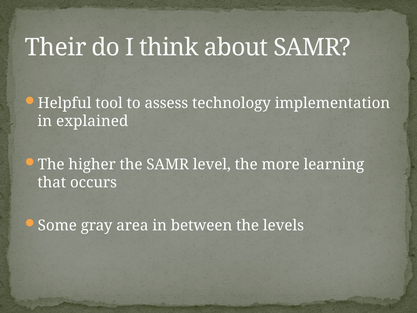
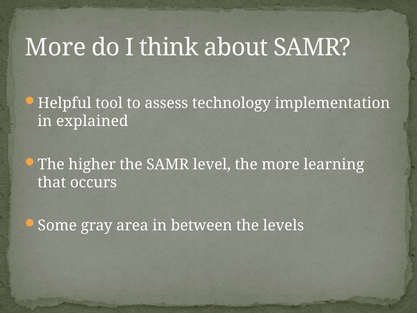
Their: Their -> More (56, 48)
